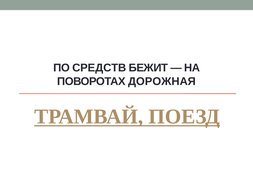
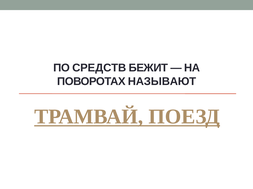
ДОРОЖНАЯ: ДОРОЖНАЯ -> НАЗЫВАЮТ (162, 82)
